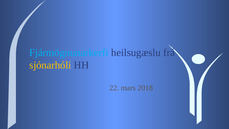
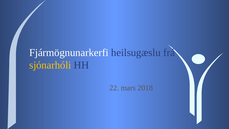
Fjármögnunarkerfi colour: light blue -> white (69, 53)
